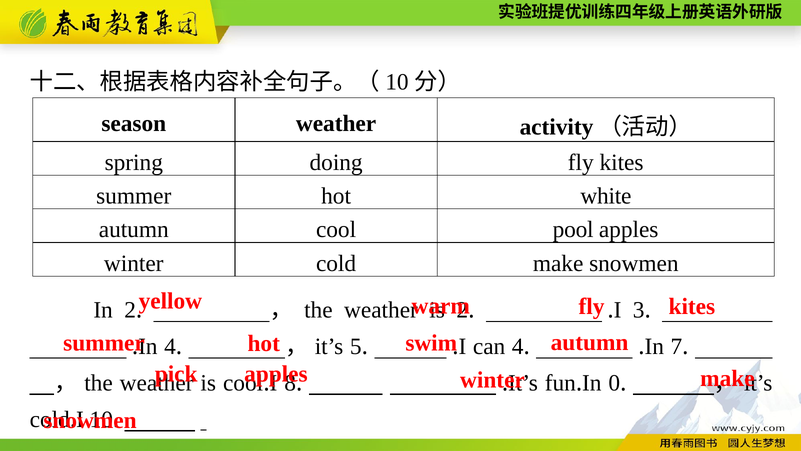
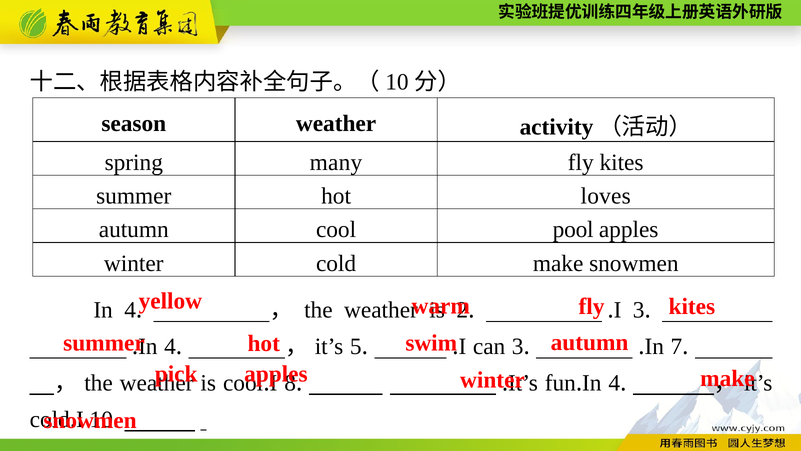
doing: doing -> many (336, 162)
white: white -> loves (606, 196)
2: 2 -> 4 (130, 310)
can 4: 4 -> 3 (518, 346)
0: 0 -> 4 (614, 383)
